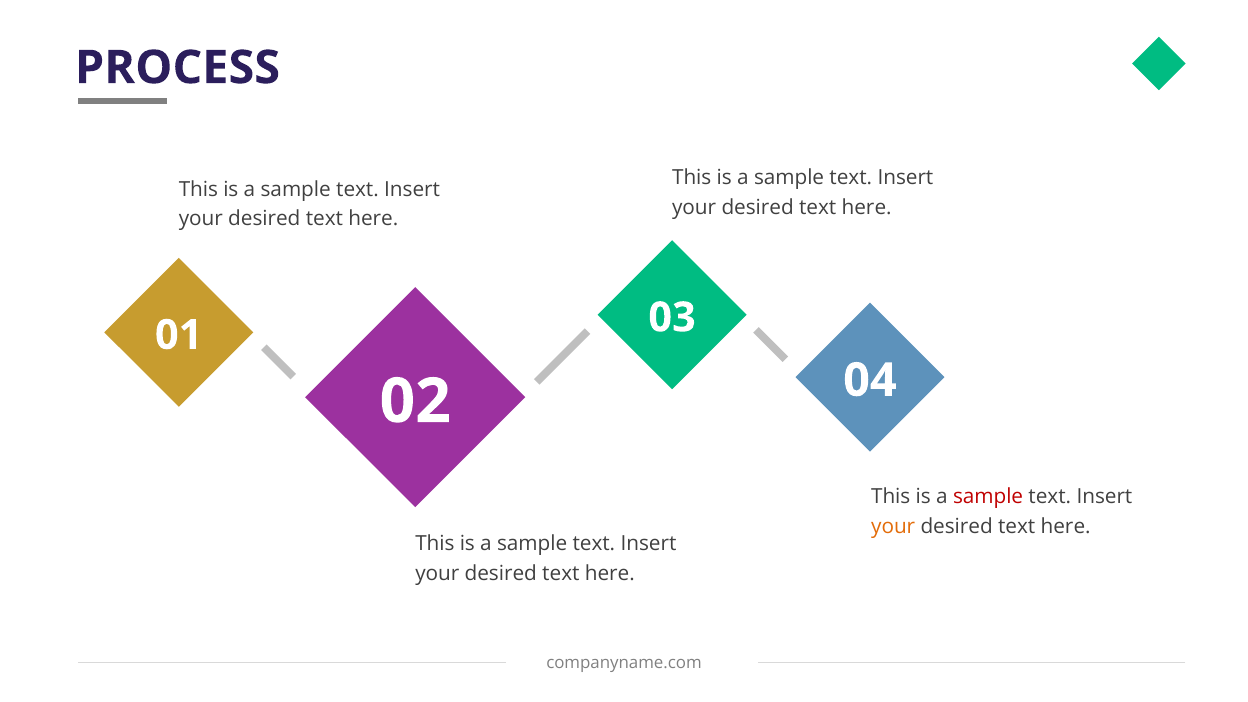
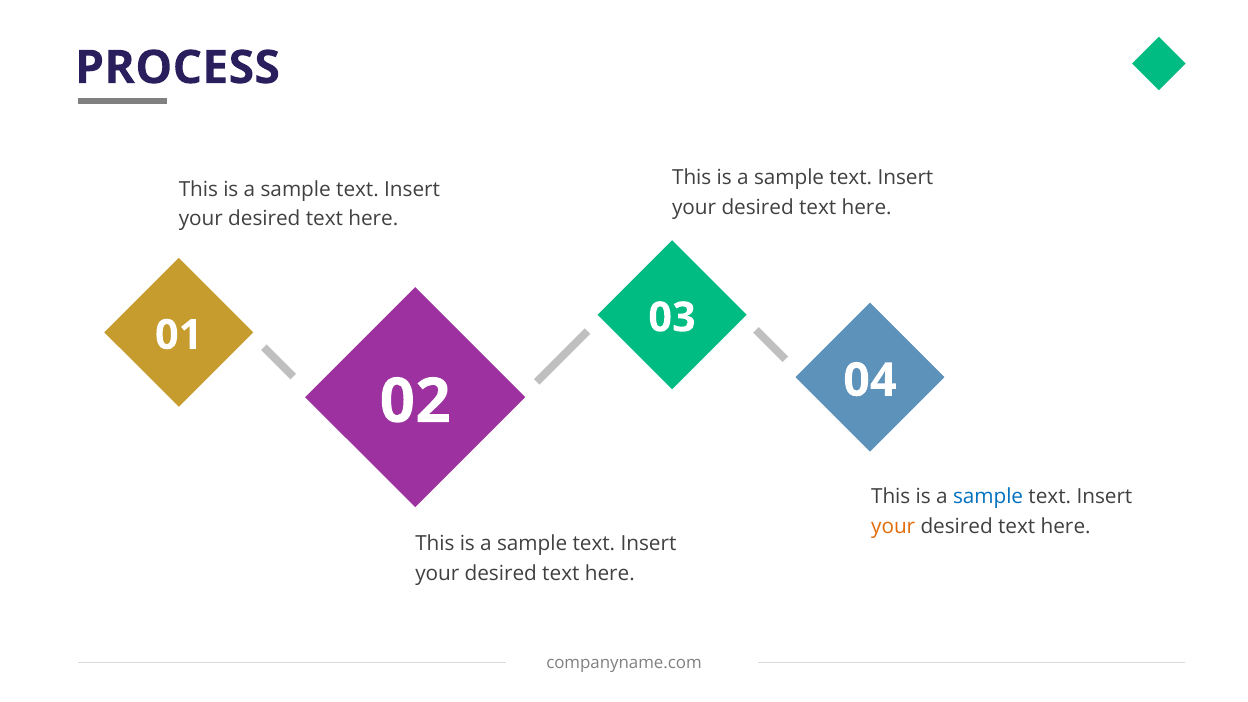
sample colour: red -> blue (988, 497)
